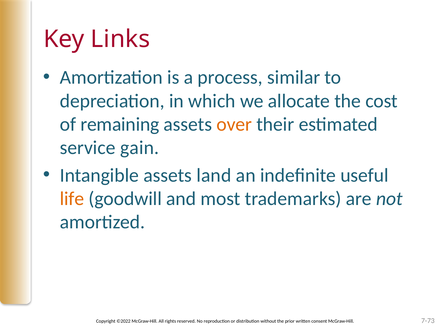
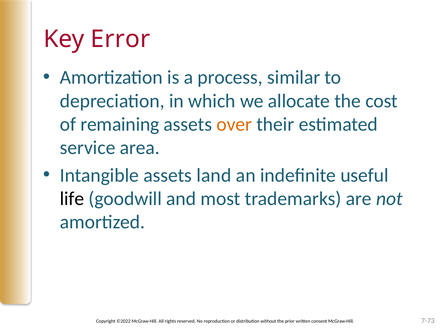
Links: Links -> Error (120, 39)
gain: gain -> area (140, 148)
life colour: orange -> black (72, 199)
